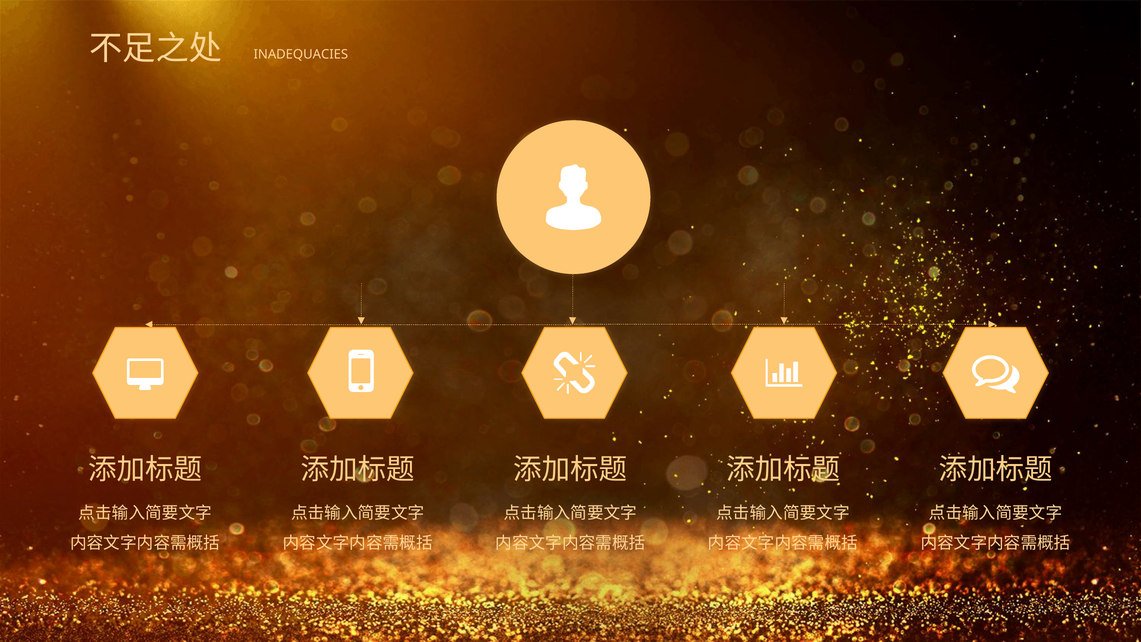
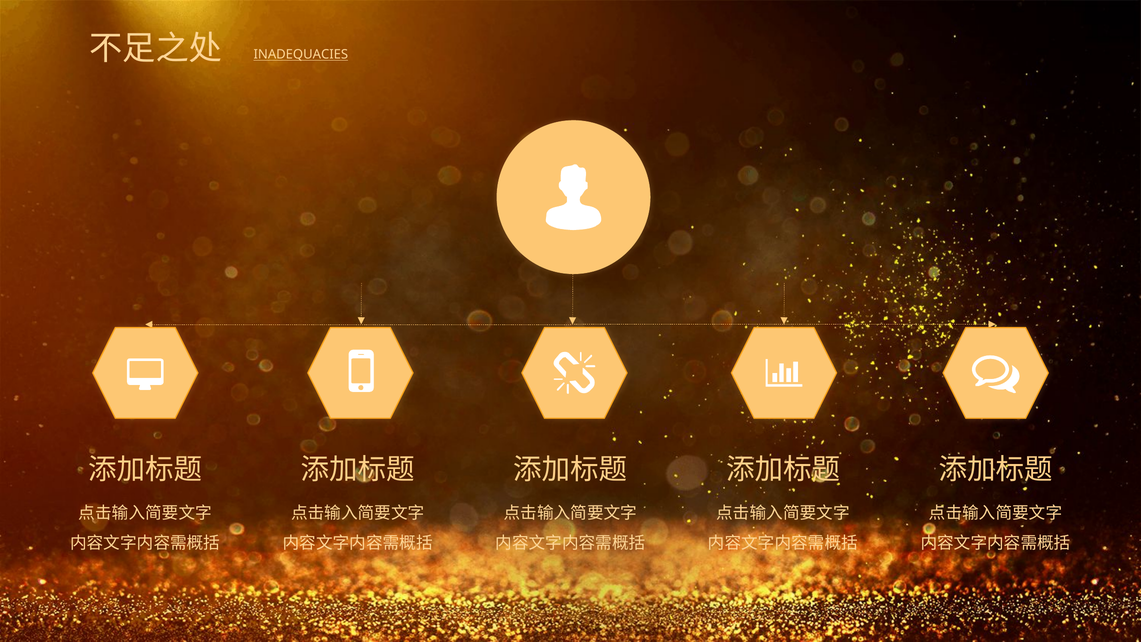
INADEQUACIES underline: none -> present (301, 55)
